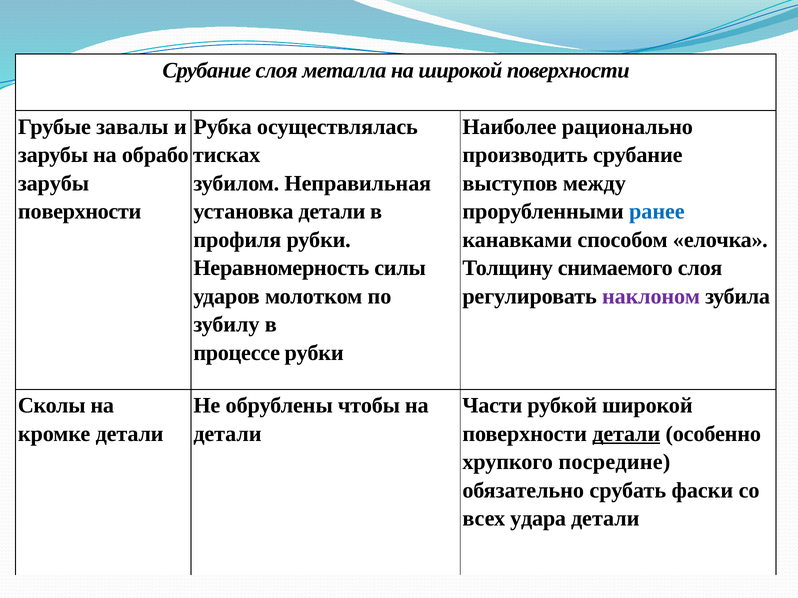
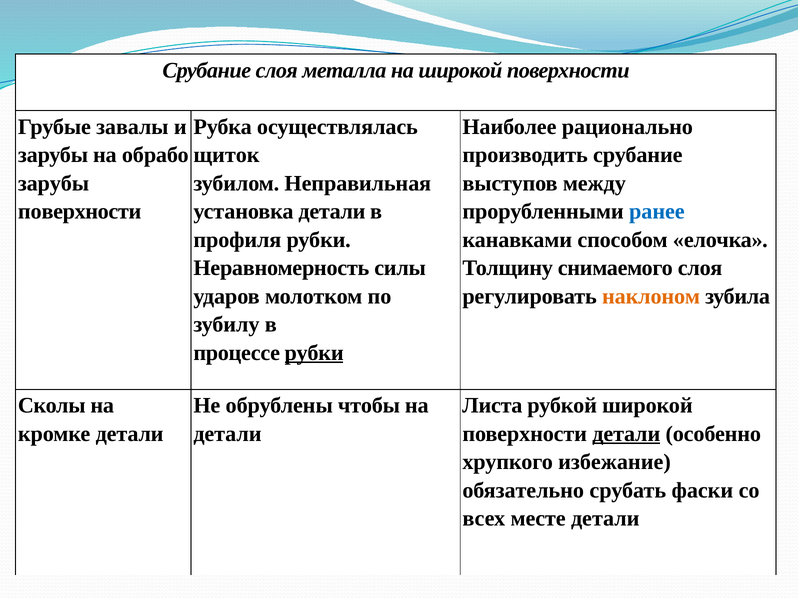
тисках: тисках -> щиток (227, 155)
наклоном colour: purple -> orange (651, 297)
рубки underline: none -> present (314, 353)
Части: Части -> Листа (492, 406)
посредине: посредине -> избежание (614, 462)
удара: удара -> месте (538, 519)
